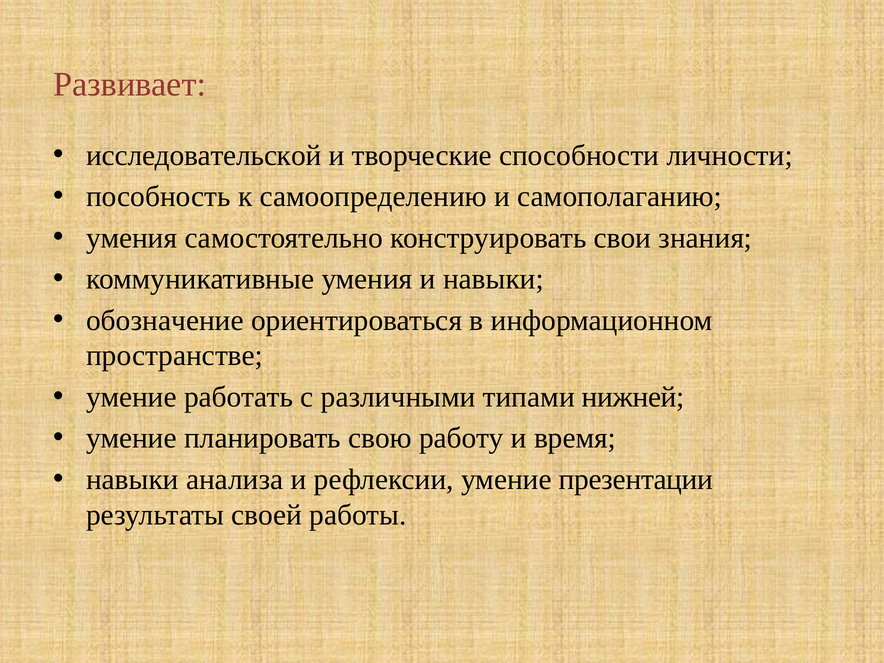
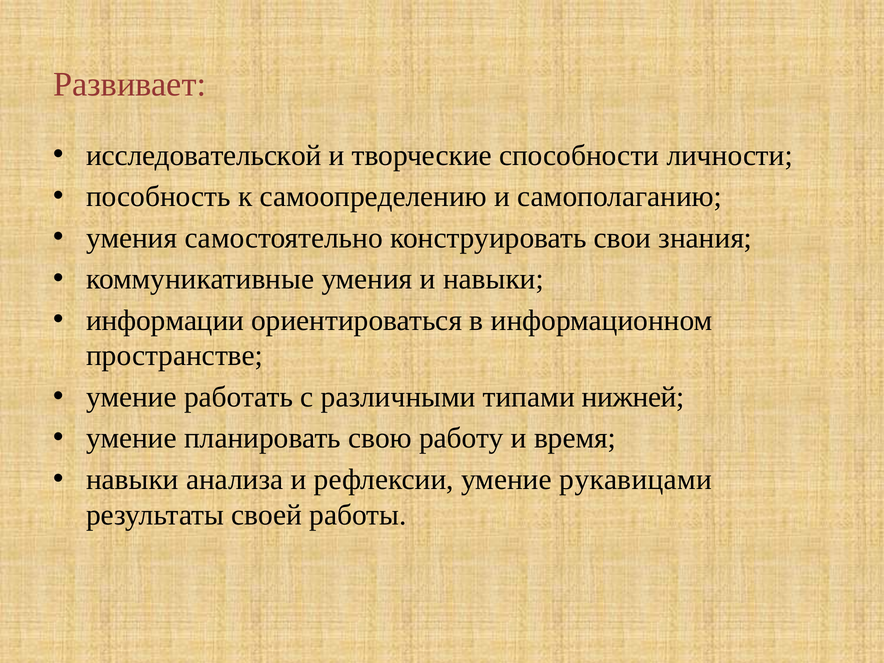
обозначение: обозначение -> информации (165, 320)
презентации: презентации -> рукавицами (636, 479)
